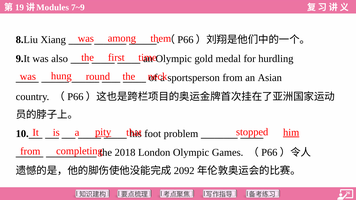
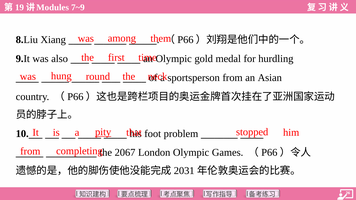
him underline: present -> none (291, 133)
2018: 2018 -> 2067 (125, 153)
2092: 2092 -> 2031 (184, 171)
